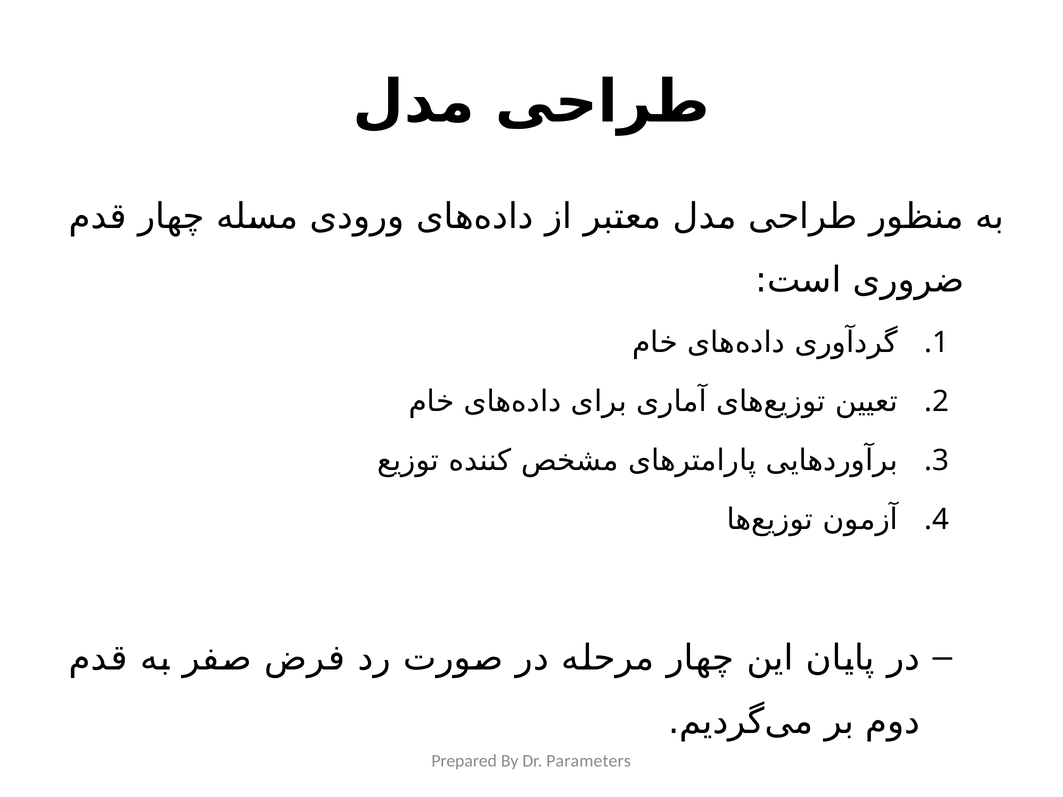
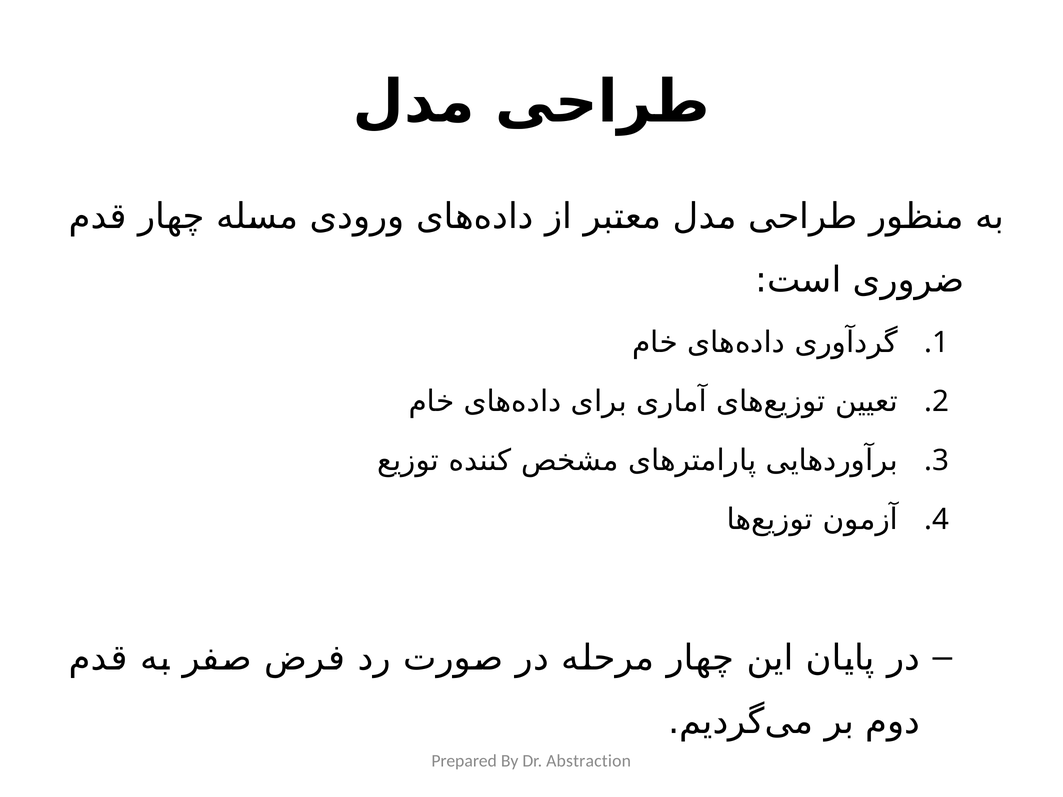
Parameters: Parameters -> Abstraction (589, 761)
